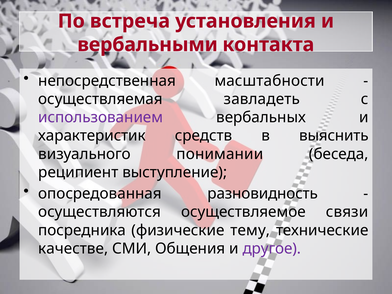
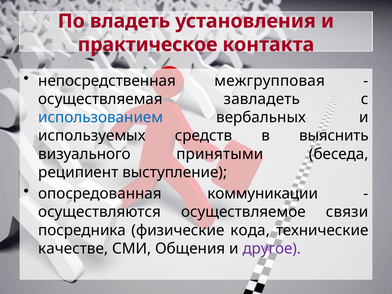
встреча: встреча -> владеть (130, 21)
вербальными: вербальными -> практическое (148, 45)
масштабности: масштабности -> межгрупповая (270, 81)
использованием colour: purple -> blue (101, 117)
характеристик: характеристик -> используемых (92, 136)
понимании: понимании -> принятыми (220, 154)
разновидность: разновидность -> коммуникации (263, 194)
тему: тему -> кода (250, 230)
